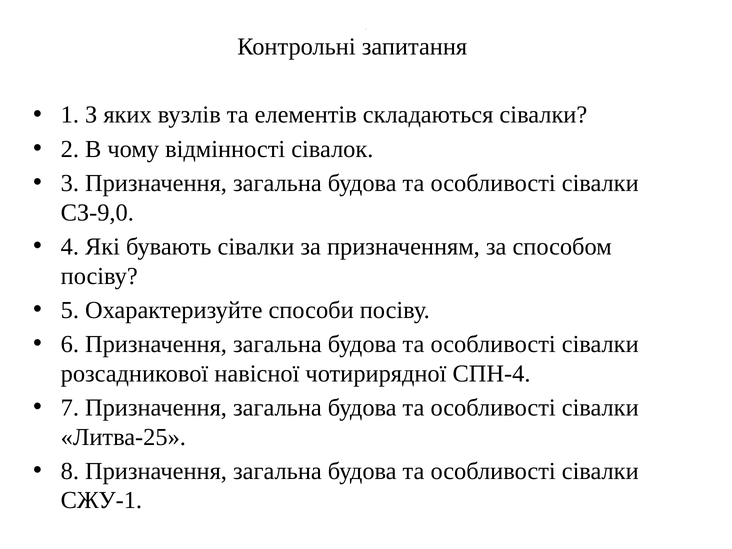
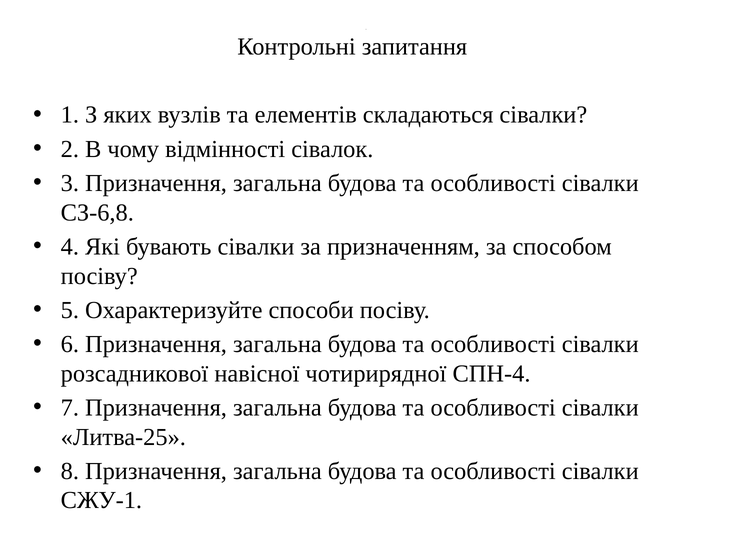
СЗ-9,0: СЗ-9,0 -> СЗ-6,8 (97, 213)
